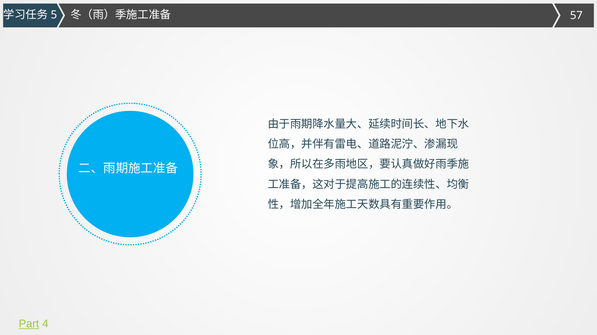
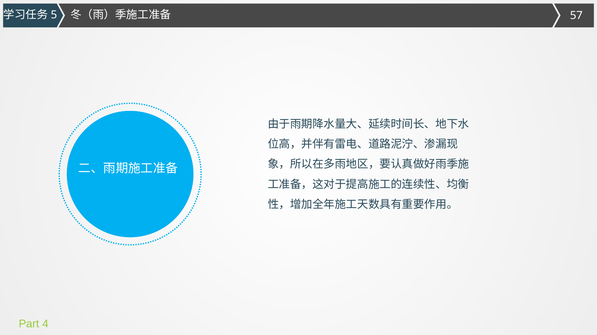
Part underline: present -> none (29, 324)
